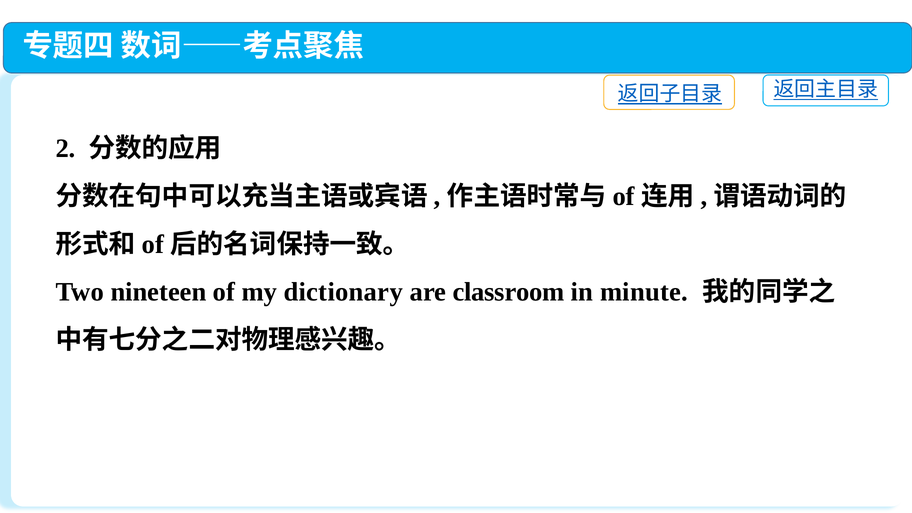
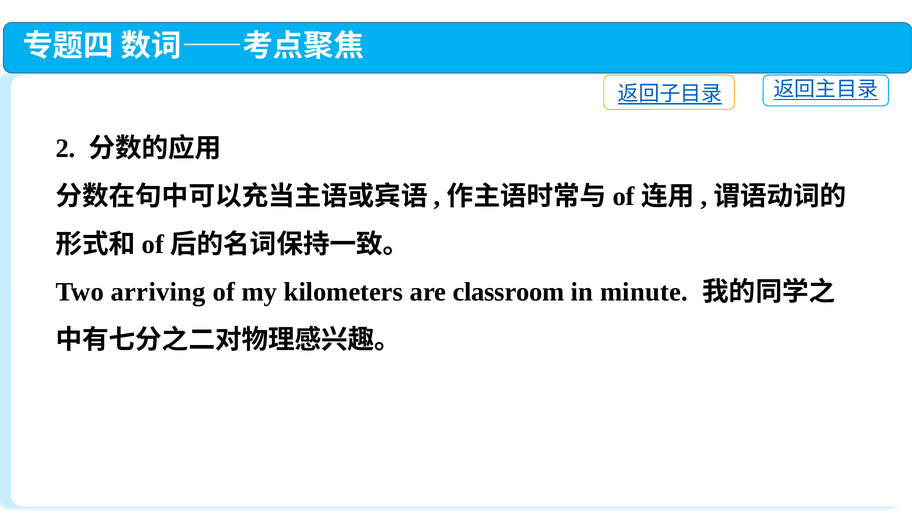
nineteen: nineteen -> arriving (158, 292)
dictionary: dictionary -> kilometers (343, 292)
